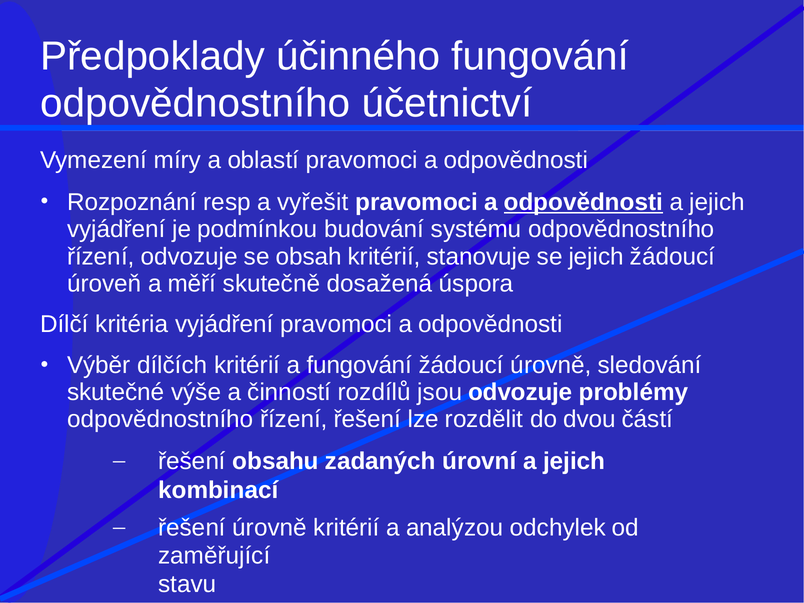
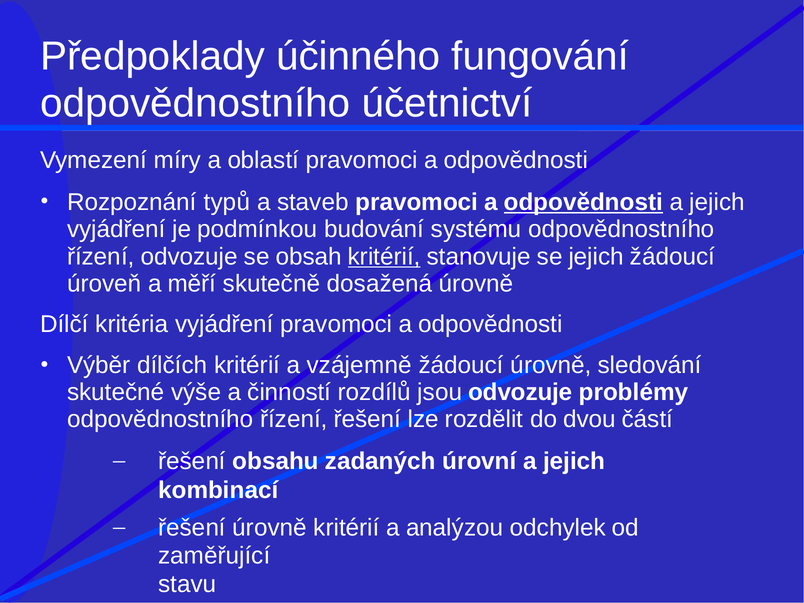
resp: resp -> typů (227, 202)
vyřešit: vyřešit -> staveb (313, 202)
kritérií underline: none -> present (384, 257)
dosažená úspora: úspora -> úrovně (476, 284)
a fungování: fungování -> vzájemně (359, 365)
